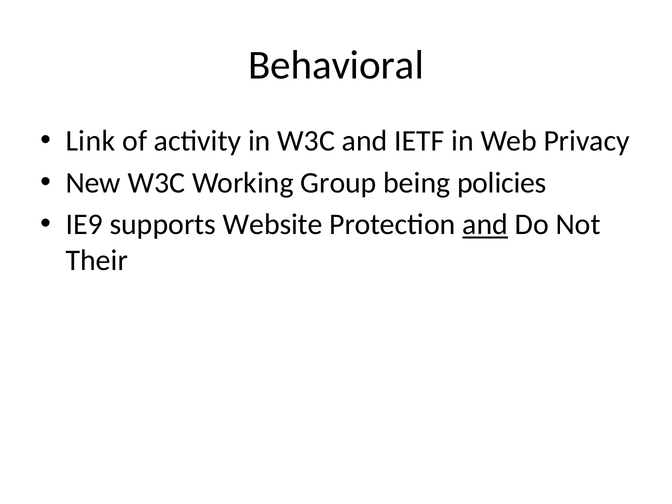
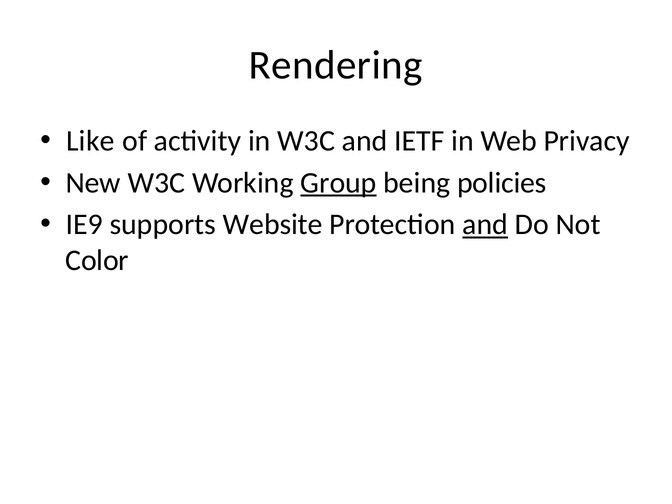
Behavioral: Behavioral -> Rendering (336, 65)
Link: Link -> Like (90, 141)
Group underline: none -> present (338, 183)
Their: Their -> Color (97, 260)
